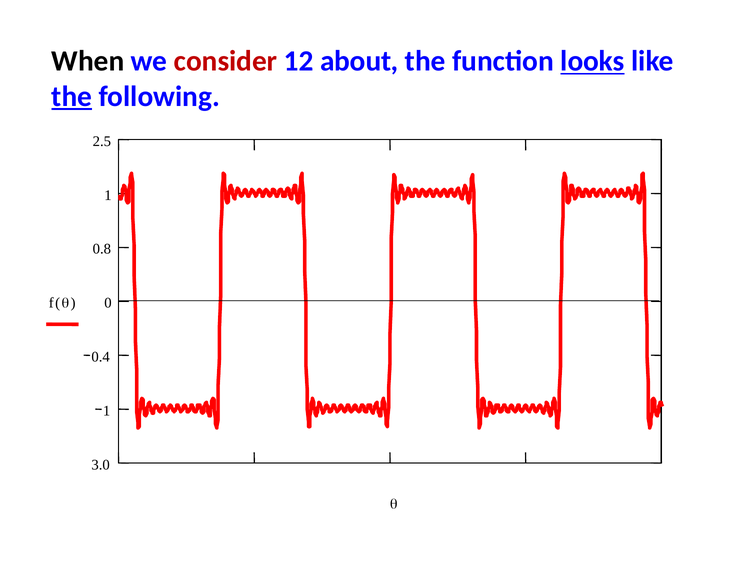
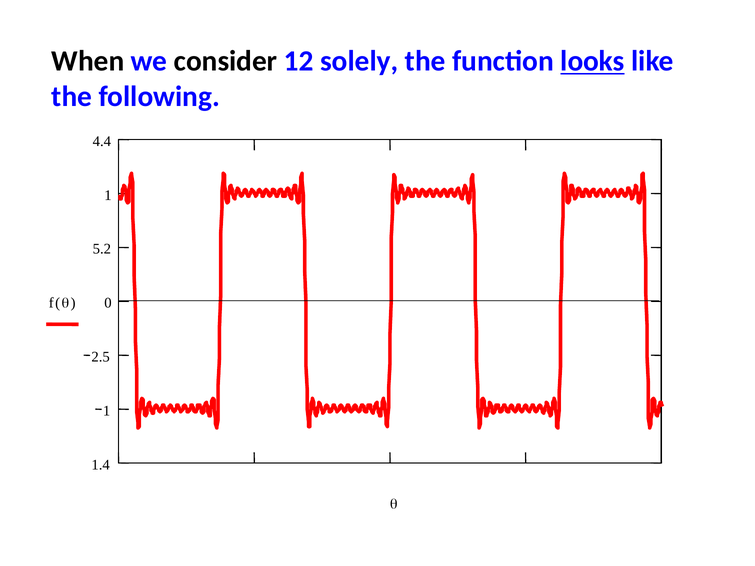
consider colour: red -> black (226, 61)
about: about -> solely (359, 61)
the underline: present -> none (72, 96)
2.5: 2.5 -> 4.4 (102, 141)
0.8: 0.8 -> 5.2 (102, 249)
0.4: 0.4 -> 2.5 (101, 357)
3.0: 3.0 -> 1.4 (101, 465)
